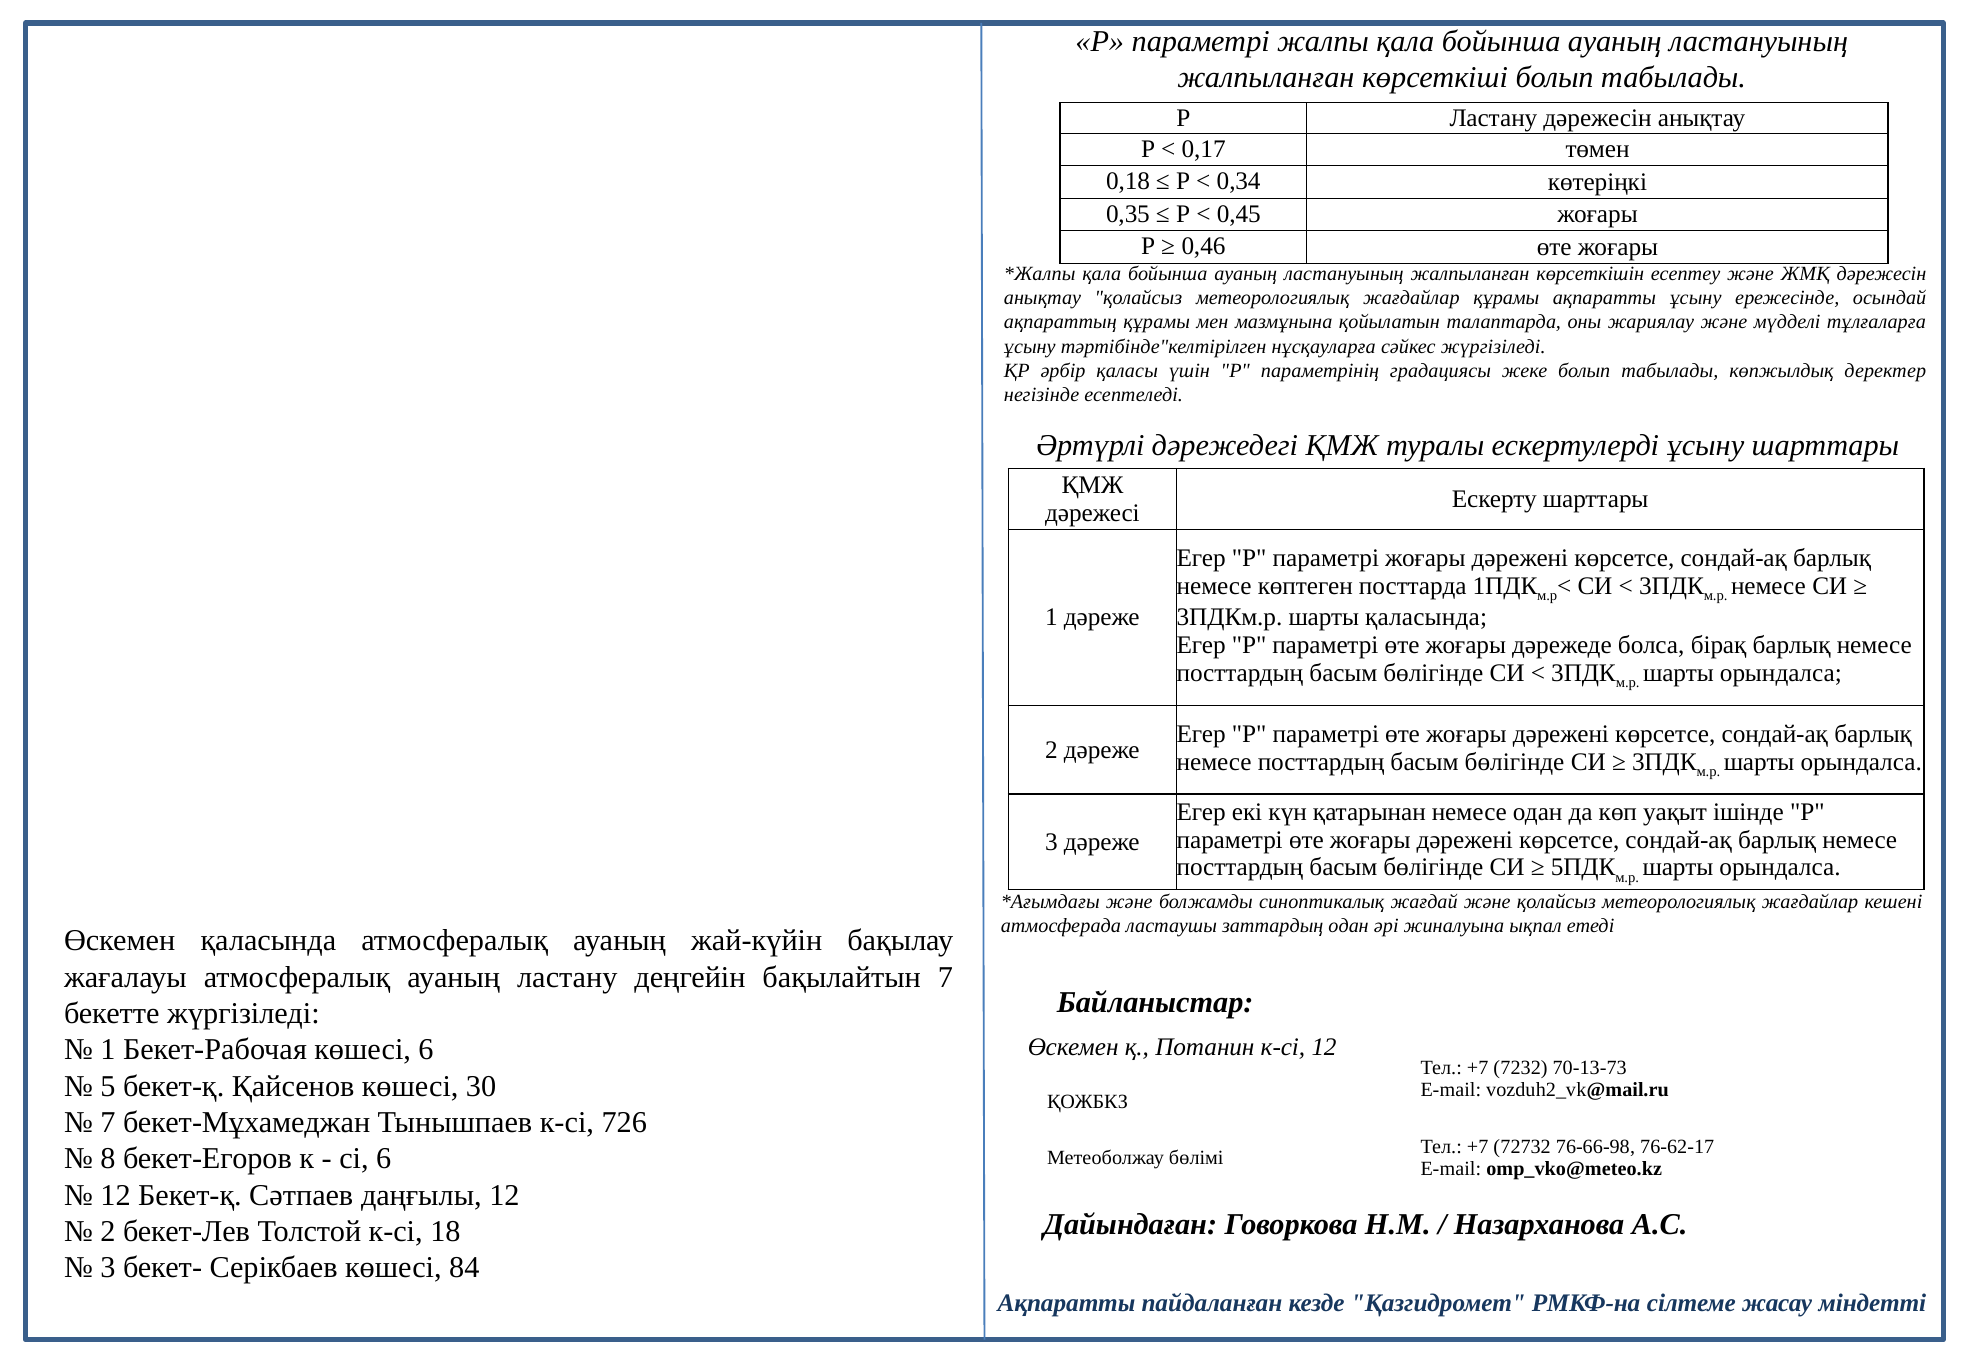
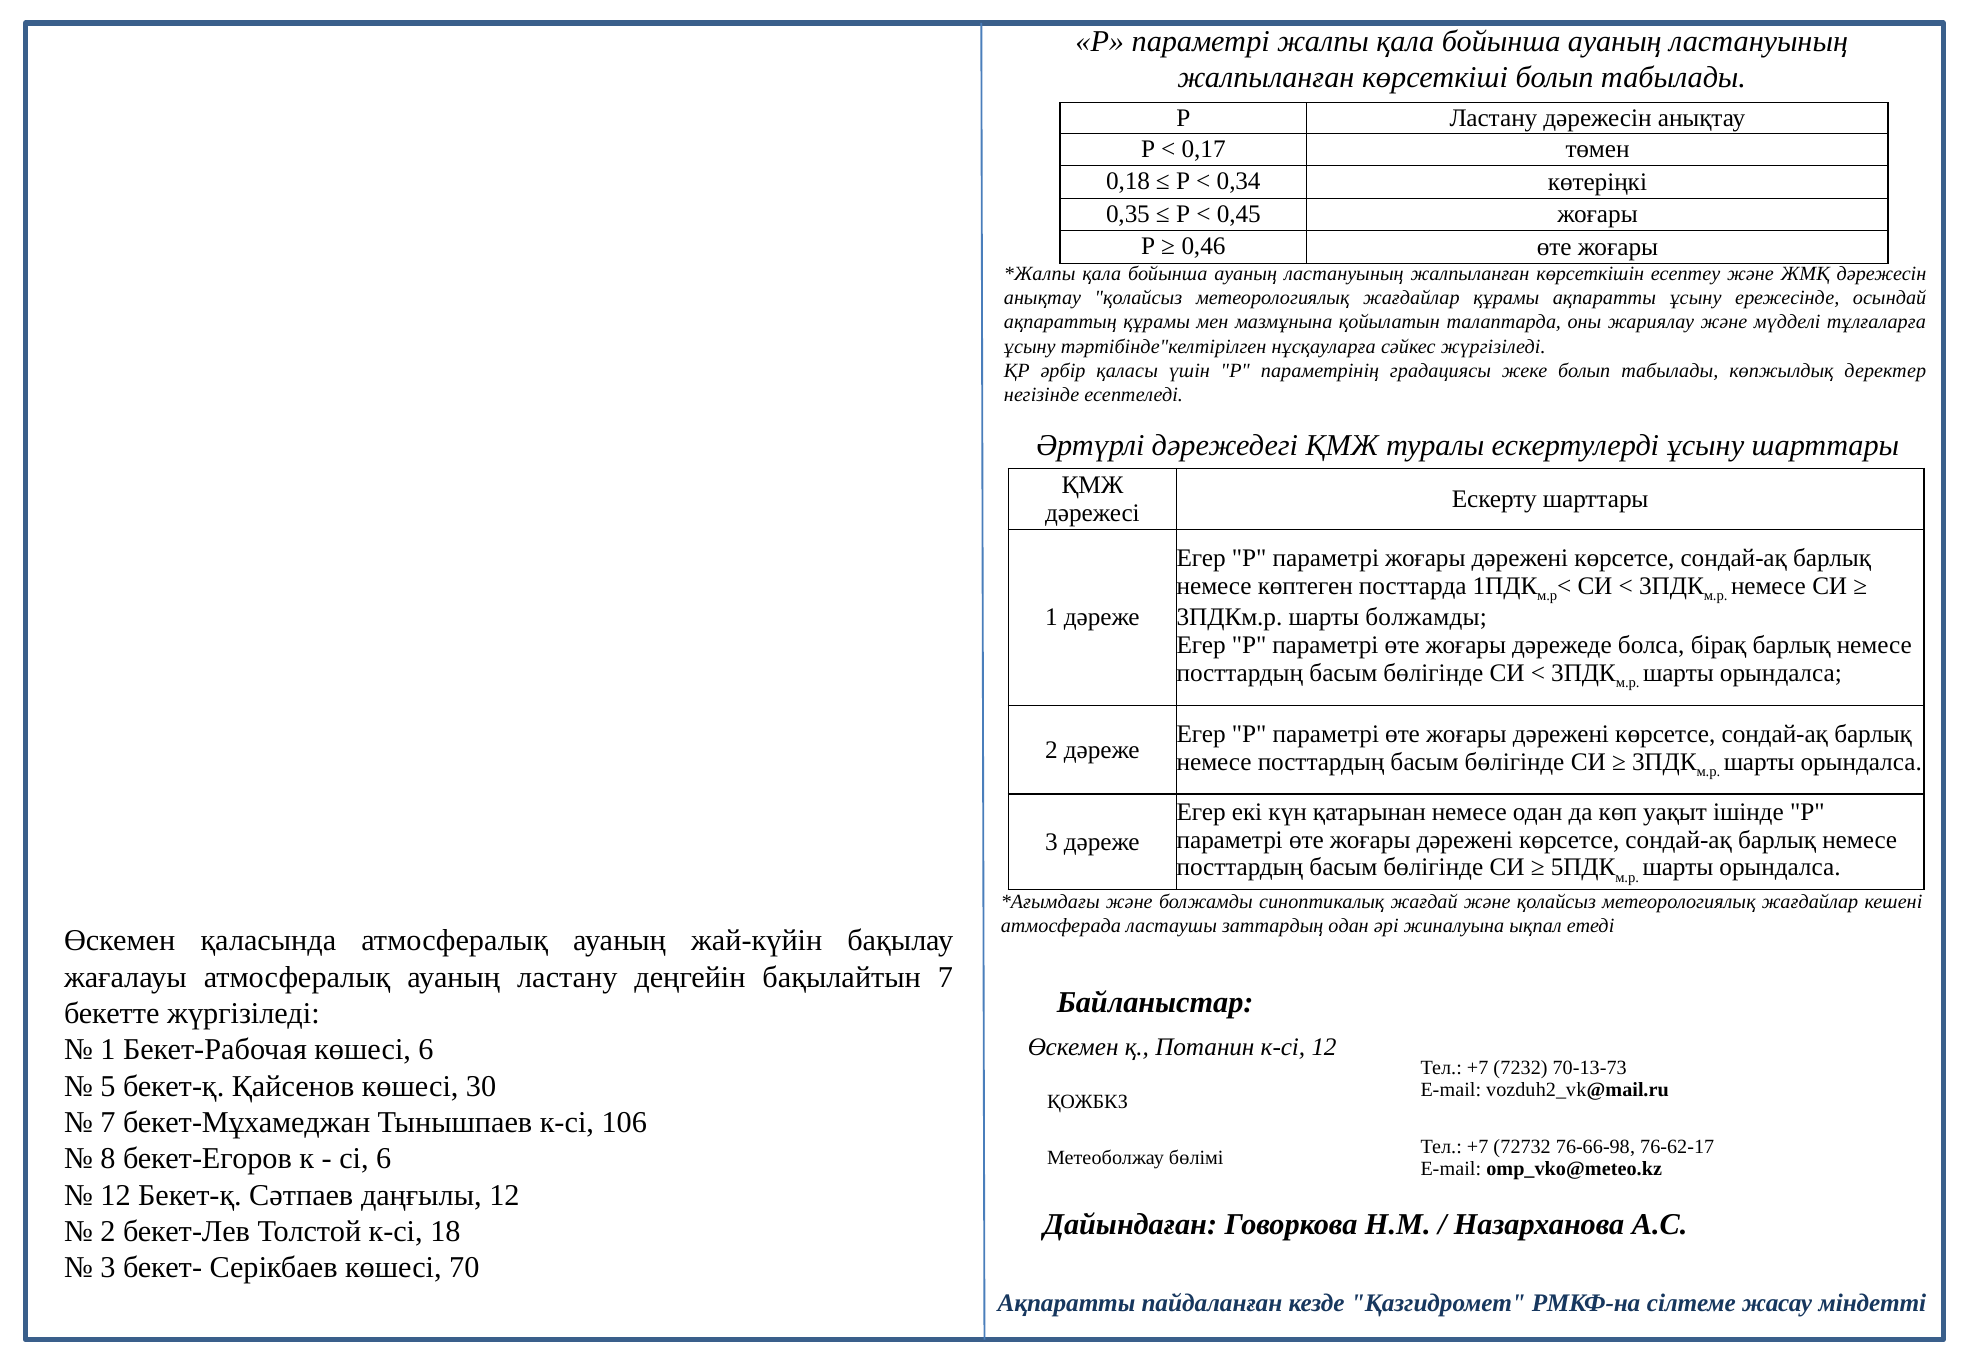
шарты қаласында: қаласында -> болжамды (1426, 618)
726: 726 -> 106 (624, 1123)
84: 84 -> 70 (464, 1268)
